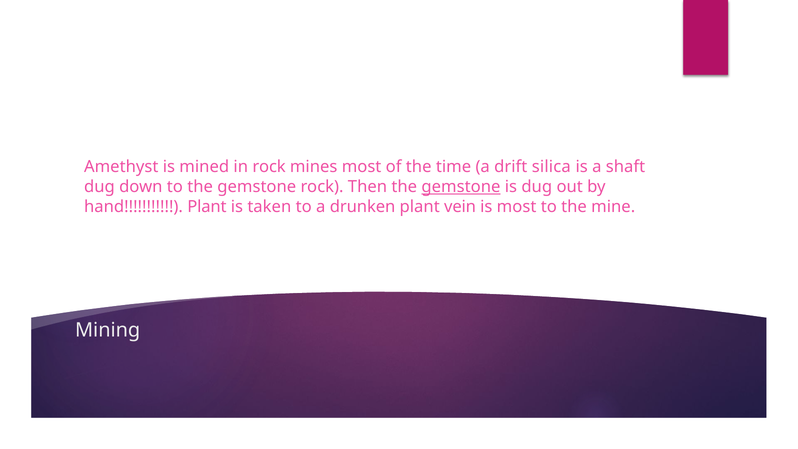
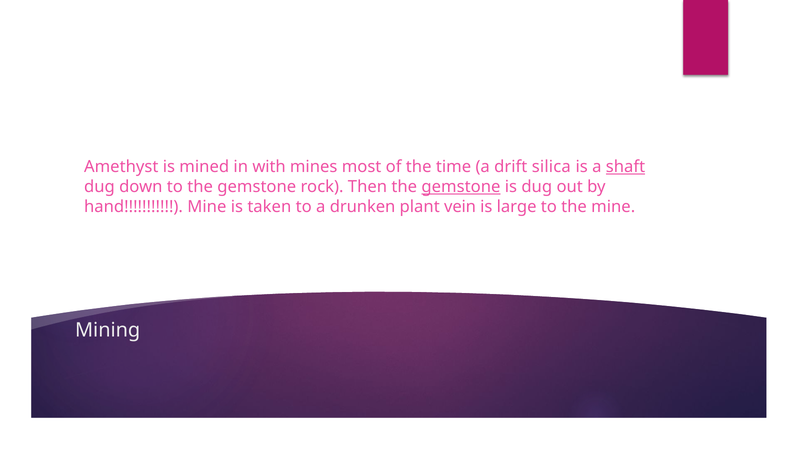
in rock: rock -> with (269, 167)
shaft underline: none -> present (625, 167)
hand Plant: Plant -> Mine (207, 207)
is most: most -> large (517, 207)
